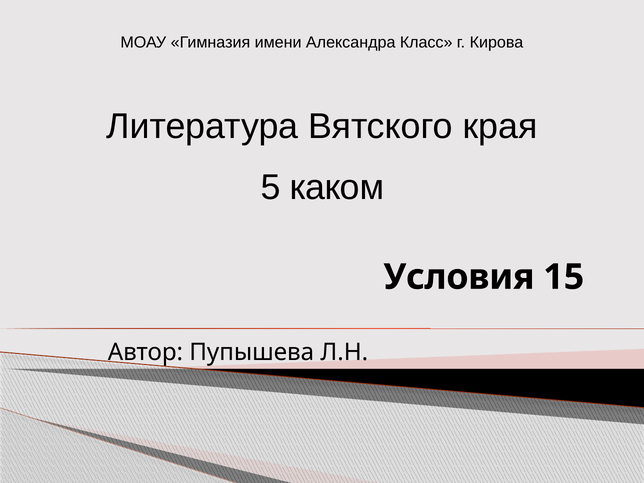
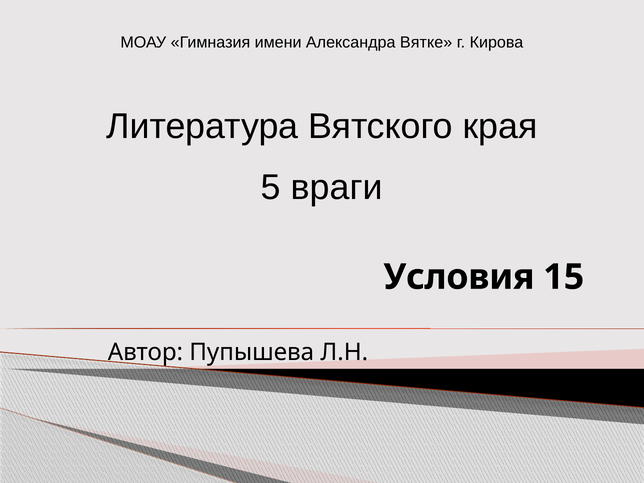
Класс: Класс -> Вятке (426, 42)
каком: каком -> враги (337, 187)
